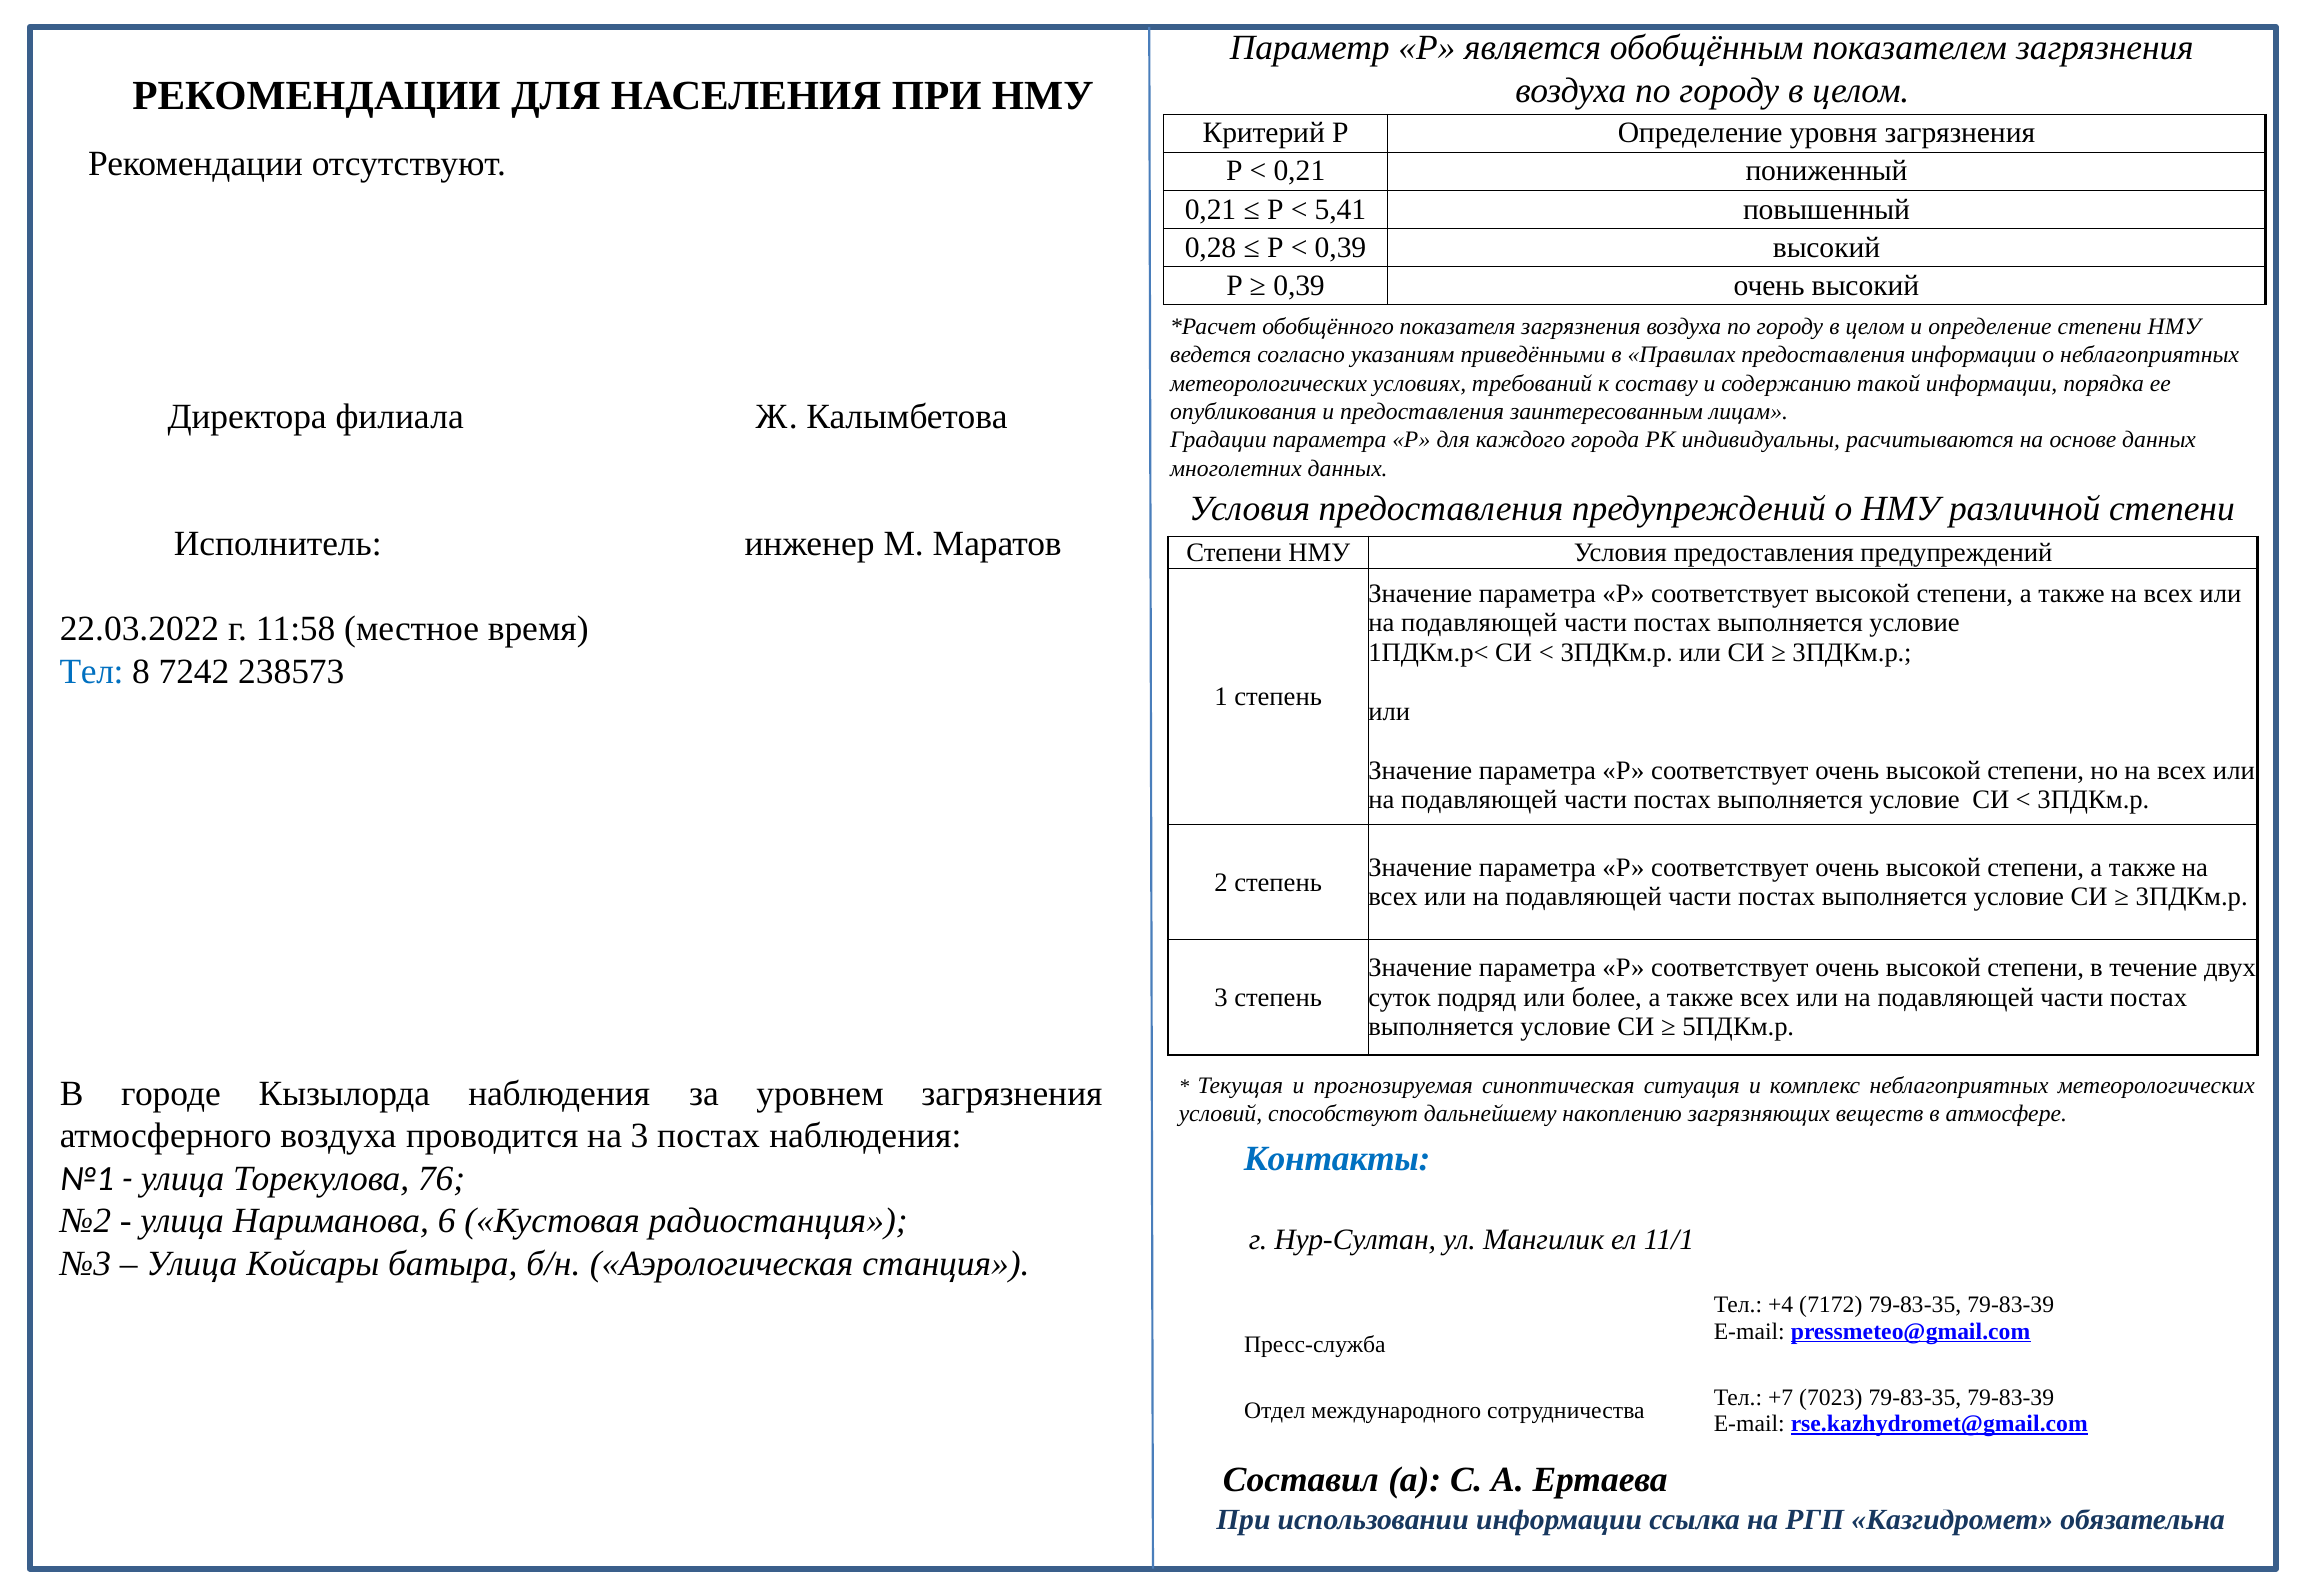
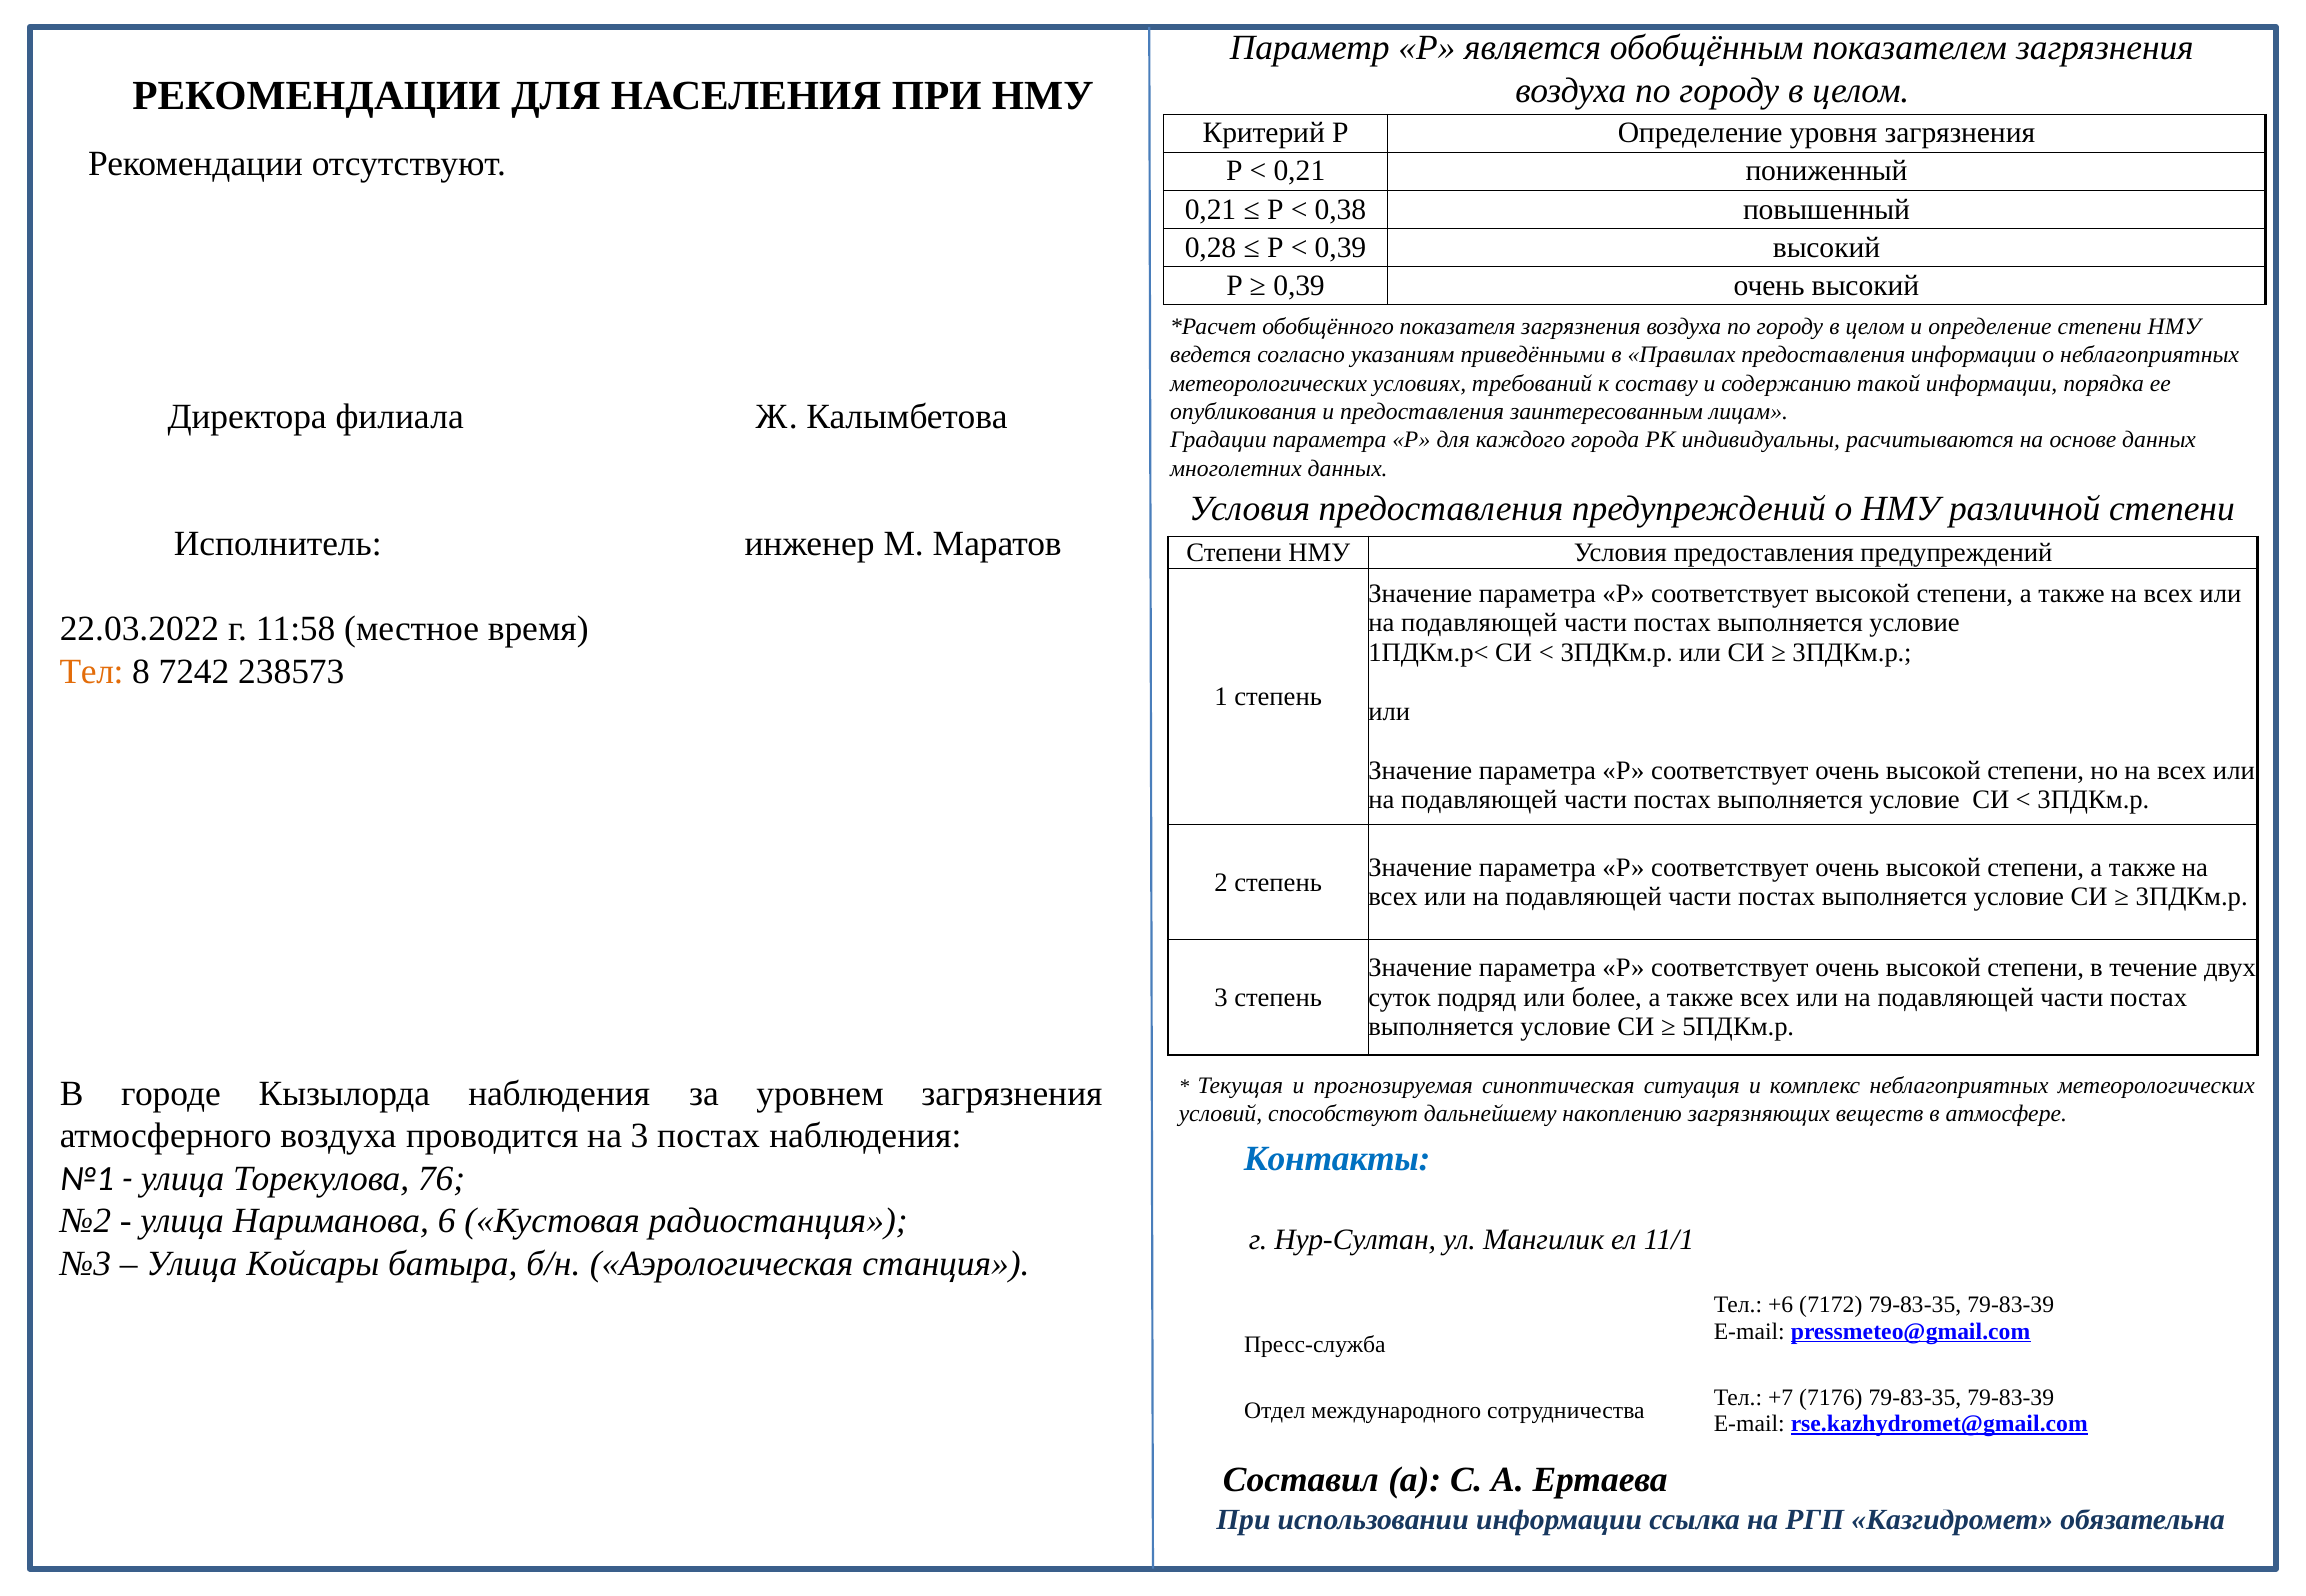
5,41: 5,41 -> 0,38 (1340, 209)
Тел colour: blue -> orange (92, 672)
+4: +4 -> +6 (1781, 1305)
7023: 7023 -> 7176 (1831, 1398)
